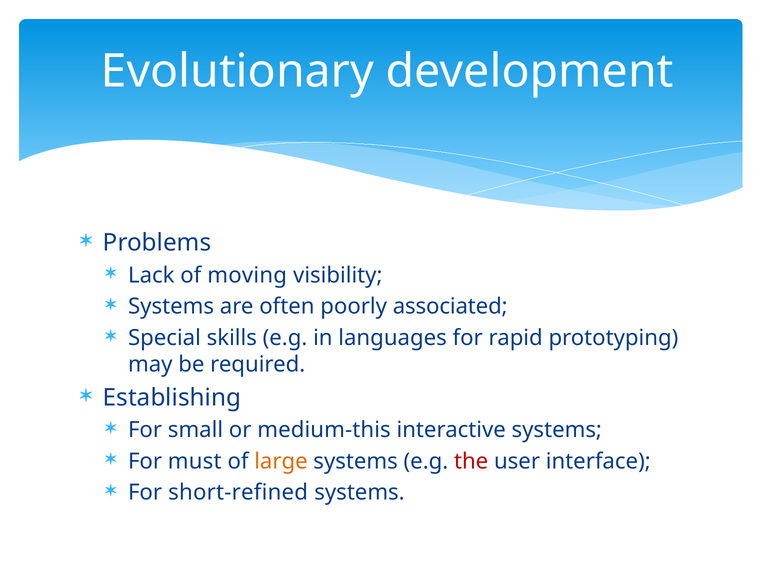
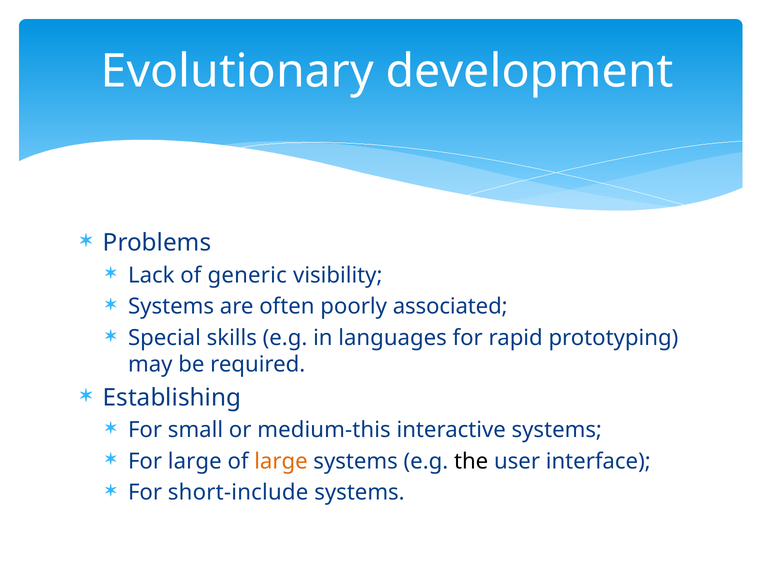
moving: moving -> generic (247, 275)
For must: must -> large (195, 461)
the colour: red -> black (471, 461)
short-refined: short-refined -> short-include (238, 492)
